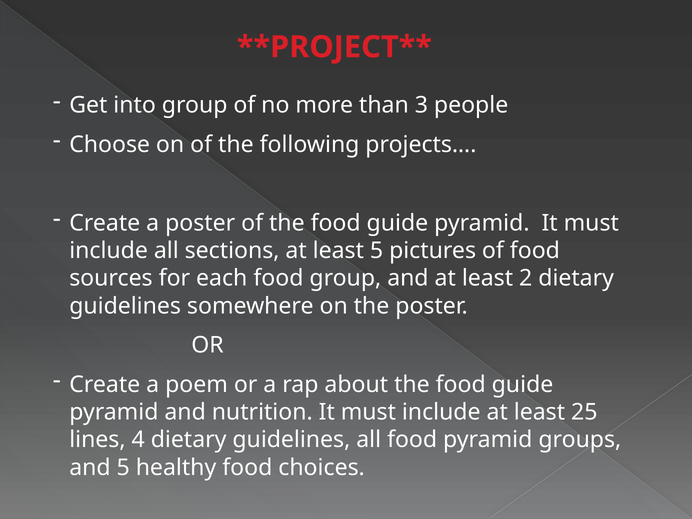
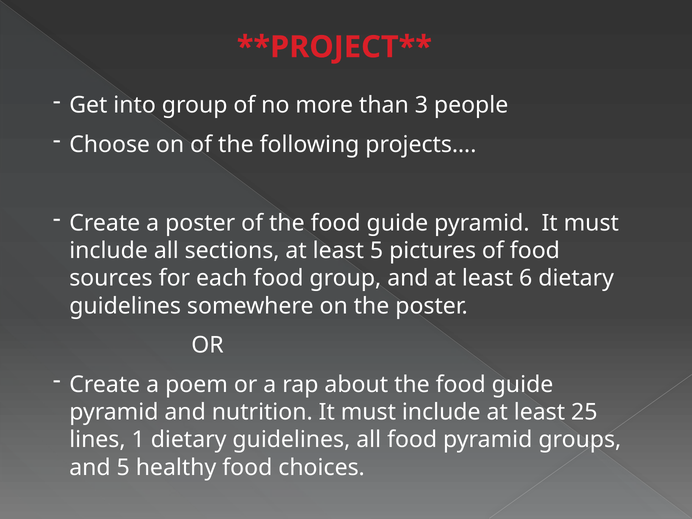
2: 2 -> 6 (526, 278)
4: 4 -> 1 (138, 440)
